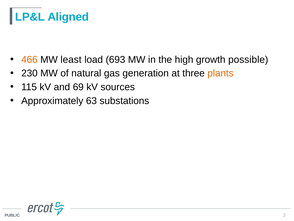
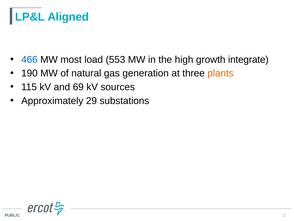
466 colour: orange -> blue (29, 59)
least: least -> most (71, 59)
693: 693 -> 553 (115, 59)
possible: possible -> integrate (248, 59)
230: 230 -> 190 (29, 73)
63: 63 -> 29 (91, 101)
